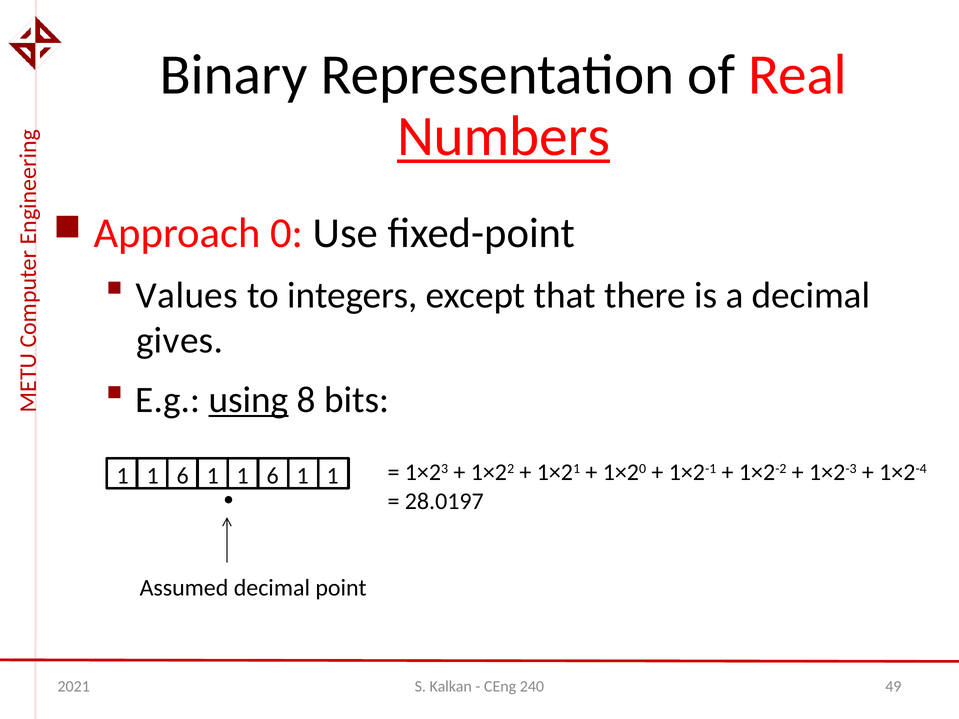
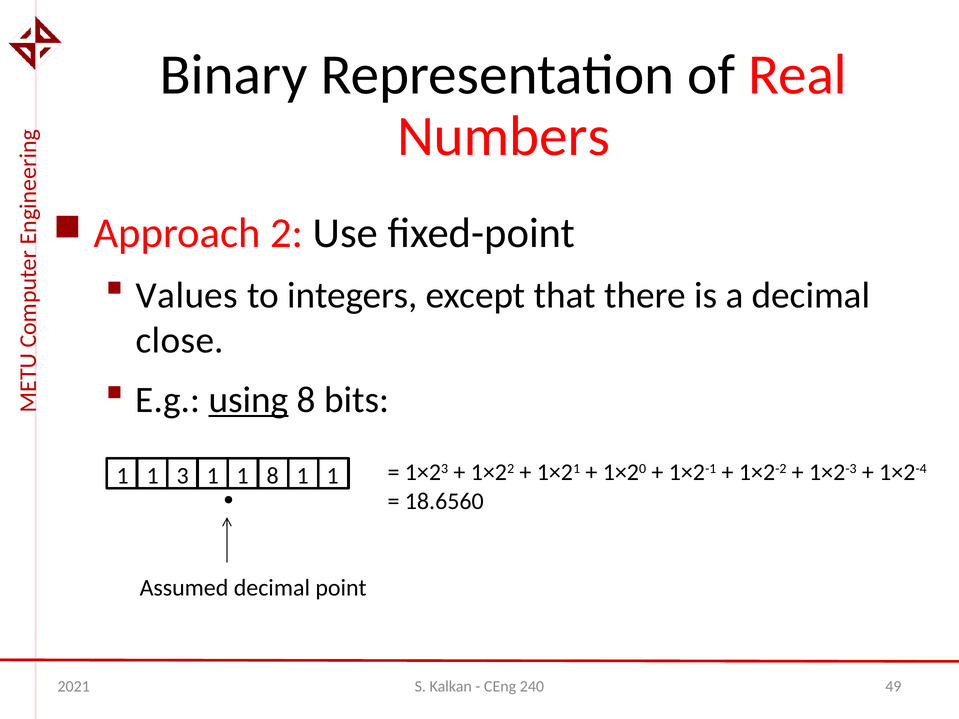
Numbers underline: present -> none (504, 137)
0: 0 -> 2 (287, 233)
gives: gives -> close (180, 340)
6: 6 -> 3 (183, 476)
6: 6 -> 8 (273, 476)
28.0197: 28.0197 -> 18.6560 (444, 501)
